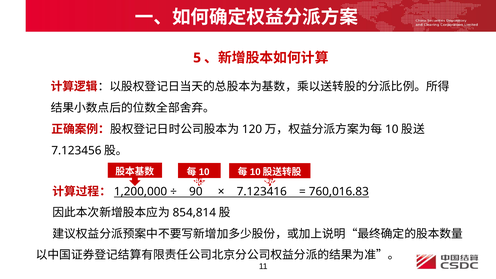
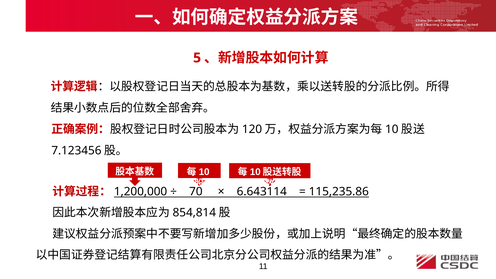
90: 90 -> 70 (196, 192)
7.123416: 7.123416 -> 6.643114 (262, 192)
760,016.83: 760,016.83 -> 115,235.86 (339, 192)
